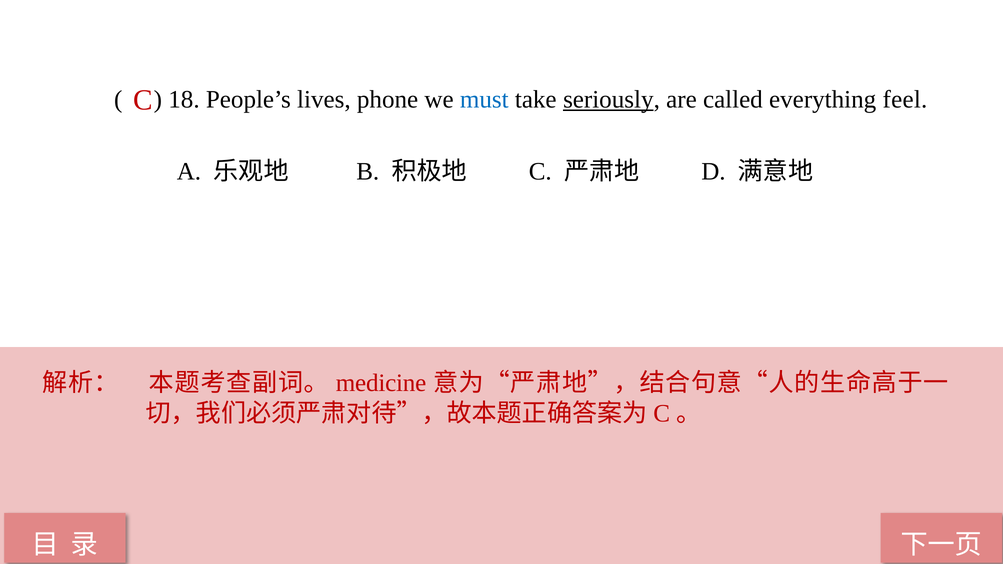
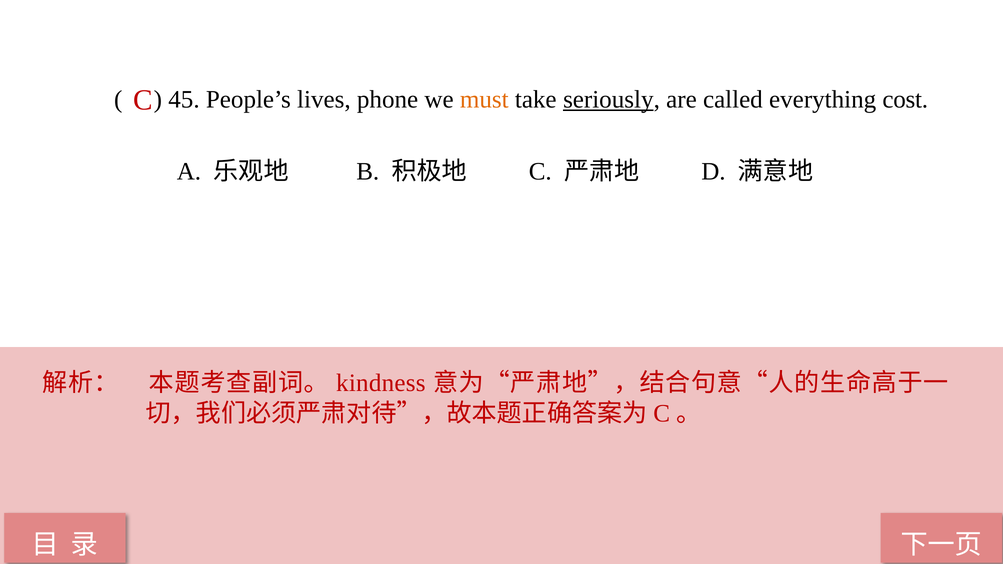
18: 18 -> 45 (184, 99)
must colour: blue -> orange (484, 99)
feel: feel -> cost (905, 99)
medicine: medicine -> kindness (381, 383)
